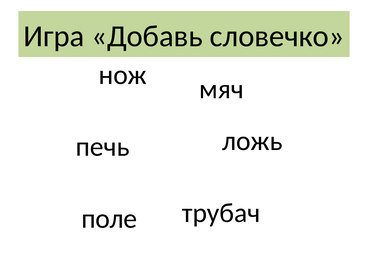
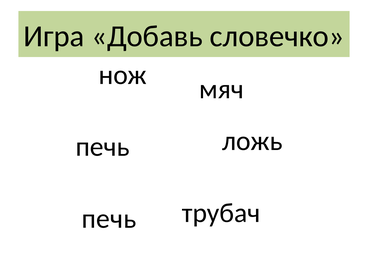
поле: поле -> печь (109, 219)
